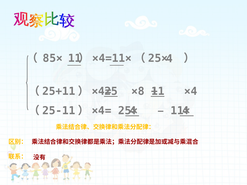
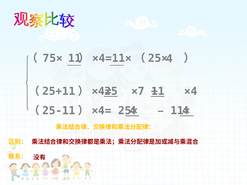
85×: 85× -> 75× (53, 58)
×8: ×8 -> ×7 (138, 91)
